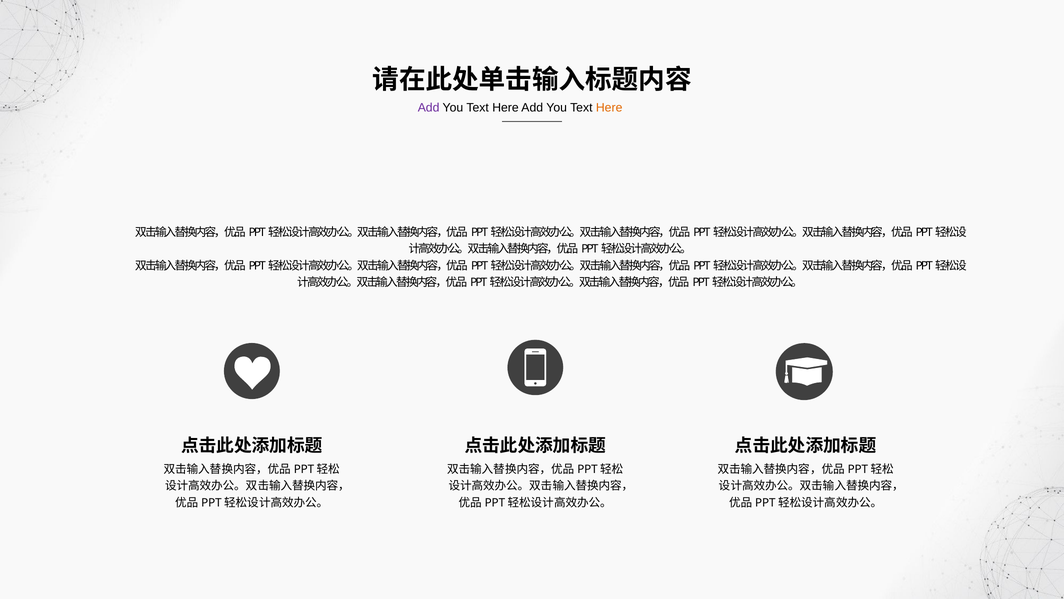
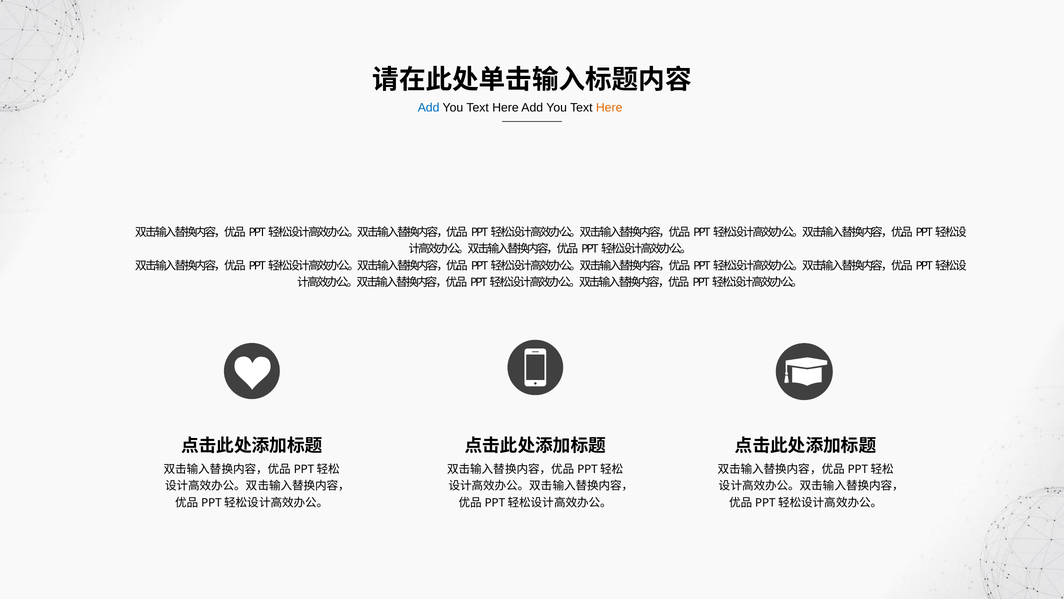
Add colour: purple -> blue (429, 108)
